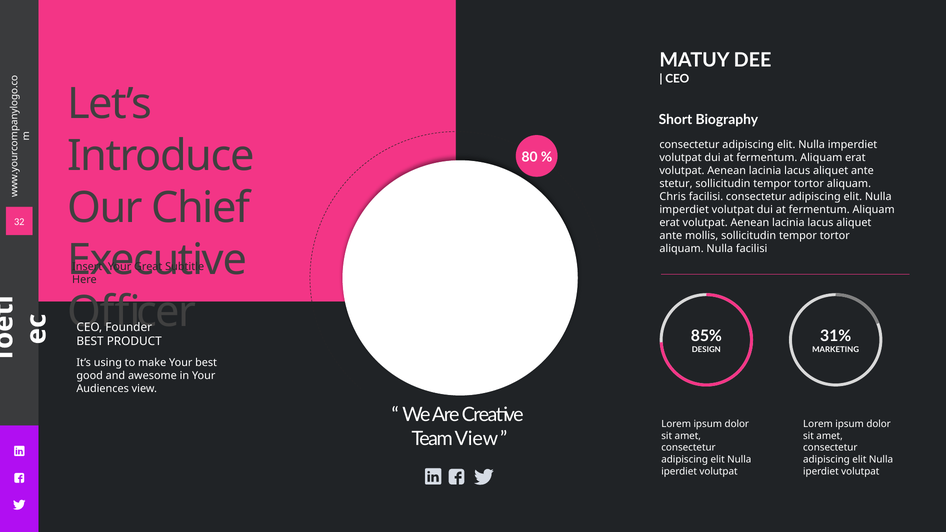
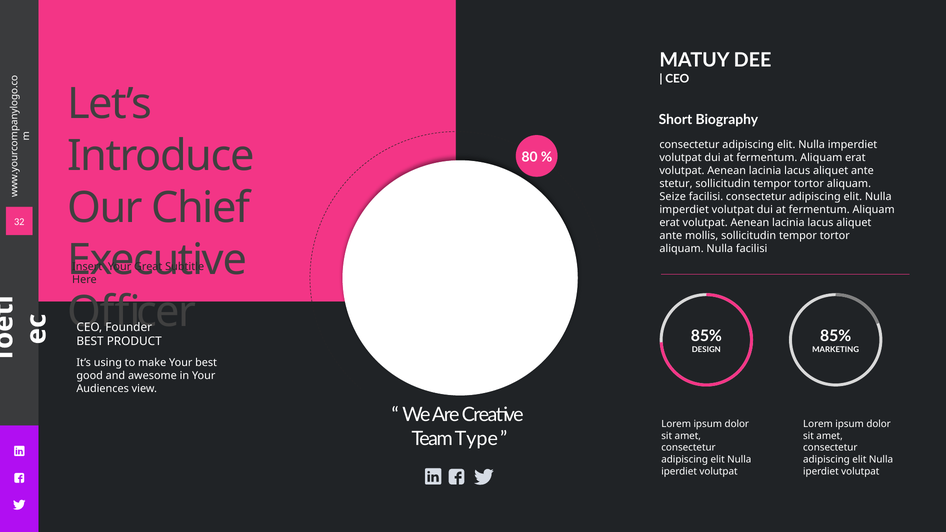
Chris: Chris -> Seize (673, 197)
31%: 31% -> 85% (836, 336)
Team View: View -> Type (476, 439)
